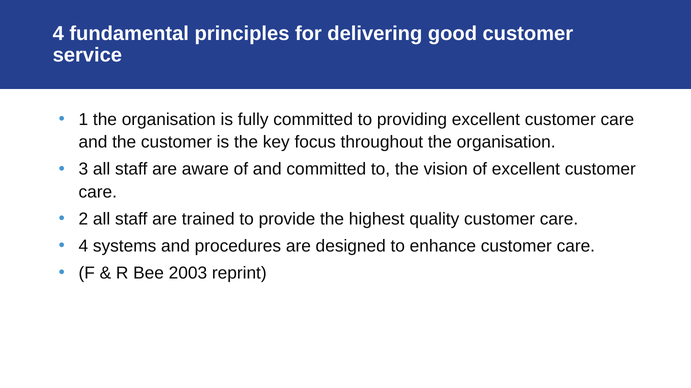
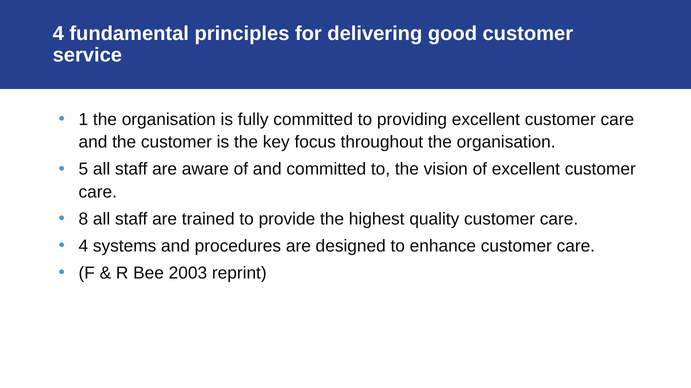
3: 3 -> 5 (83, 170)
2: 2 -> 8 (83, 220)
